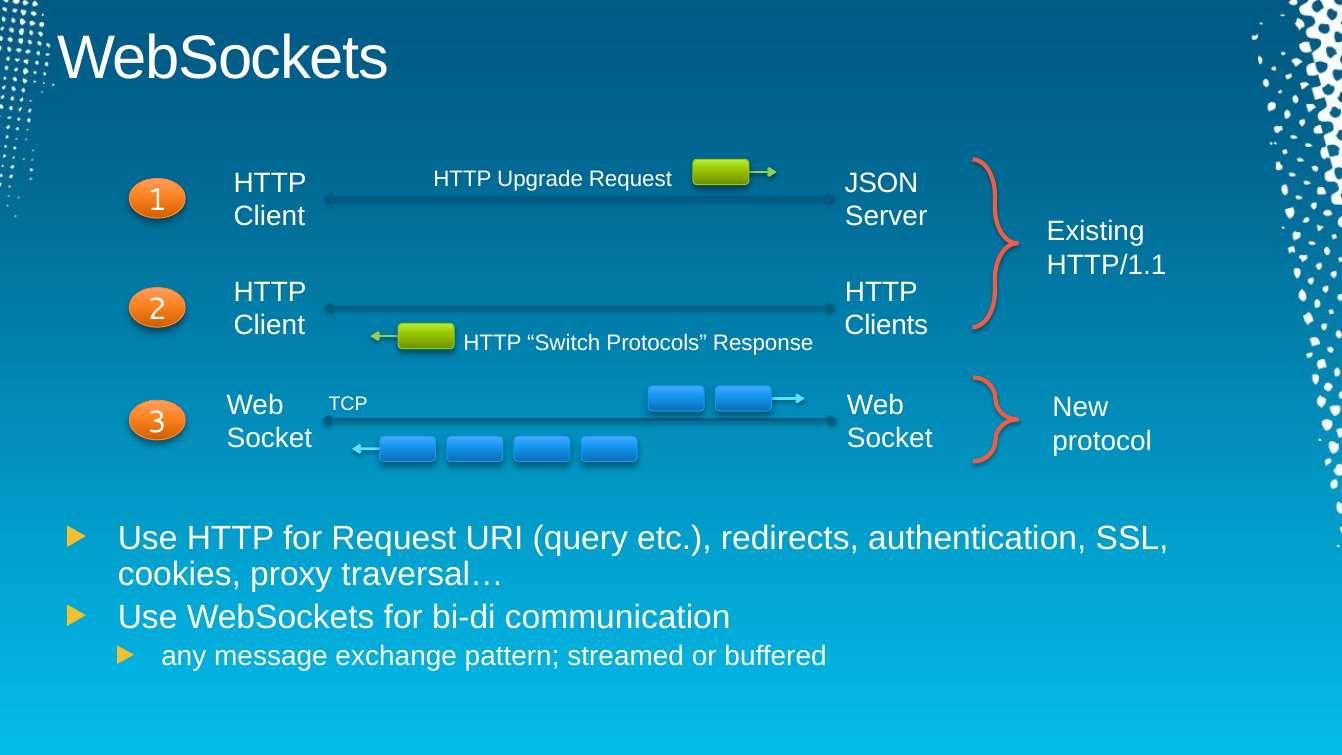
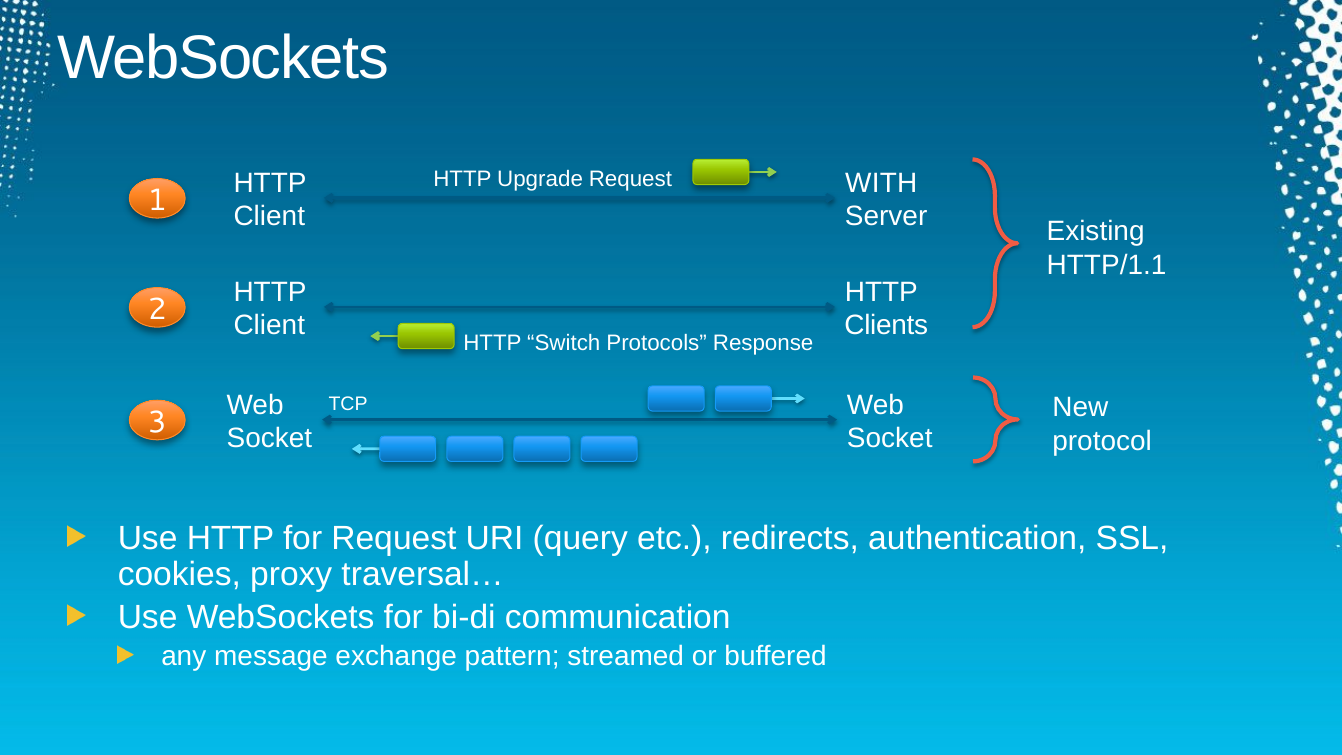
JSON: JSON -> WITH (881, 183)
